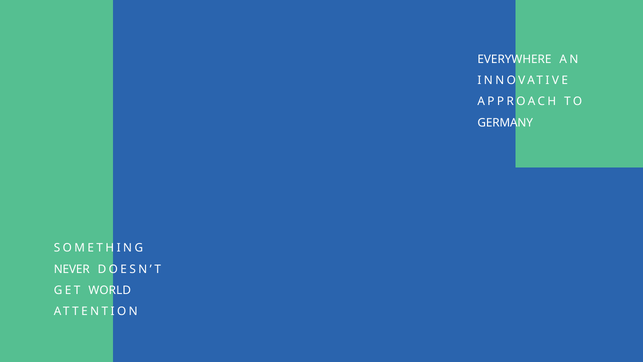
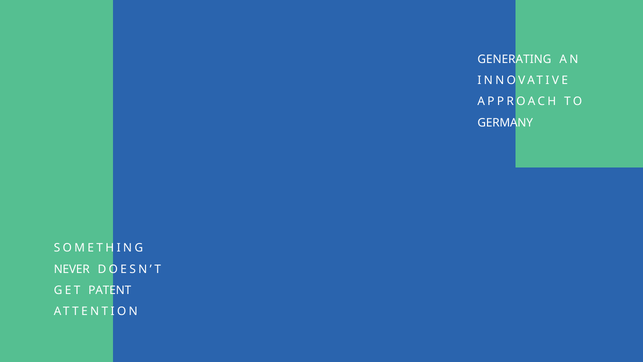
EVERYWHERE: EVERYWHERE -> GENERATING (514, 59)
WORLD: WORLD -> PATENT (110, 290)
